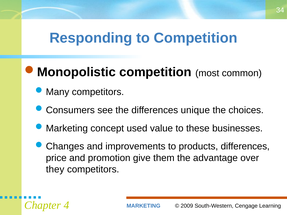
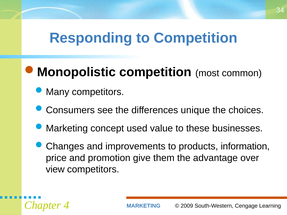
products differences: differences -> information (245, 147)
they: they -> view (55, 170)
